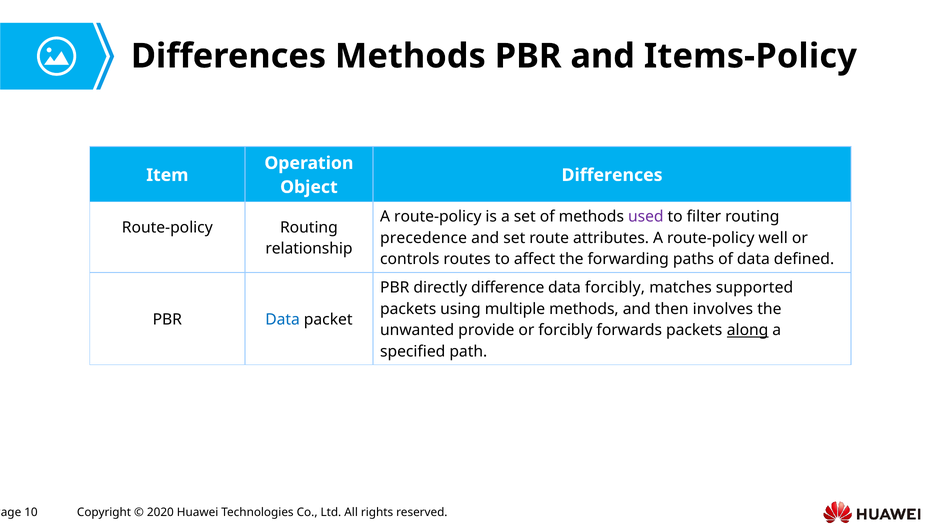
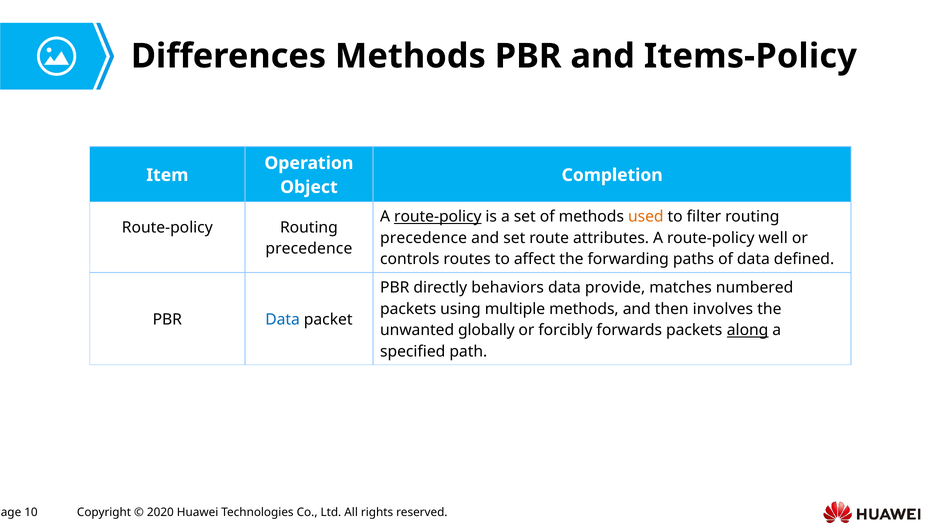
Differences: Differences -> Completion (612, 175)
route-policy underline: none -> present (438, 217)
used colour: purple -> orange (646, 217)
relationship: relationship -> precedence (309, 249)
difference: difference -> behaviors (508, 288)
data forcibly: forcibly -> provide (615, 288)
supported: supported -> numbered (755, 288)
provide: provide -> globally (486, 330)
